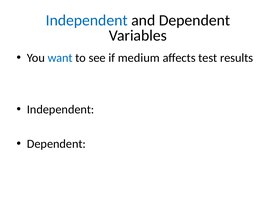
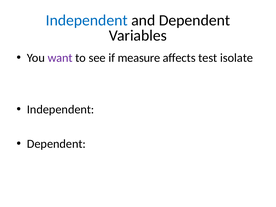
want colour: blue -> purple (60, 58)
medium: medium -> measure (139, 58)
results: results -> isolate (237, 58)
